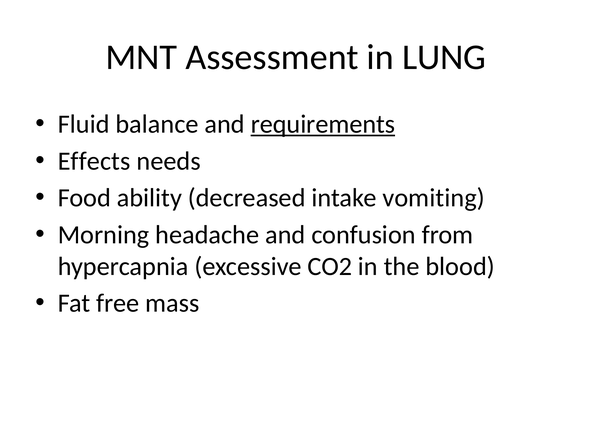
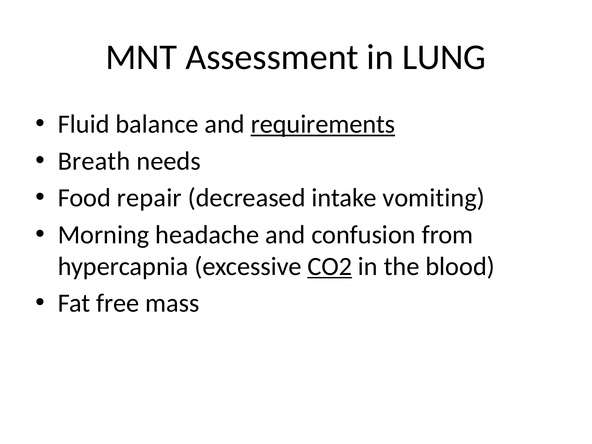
Effects: Effects -> Breath (94, 161)
ability: ability -> repair (149, 198)
CO2 underline: none -> present (330, 266)
